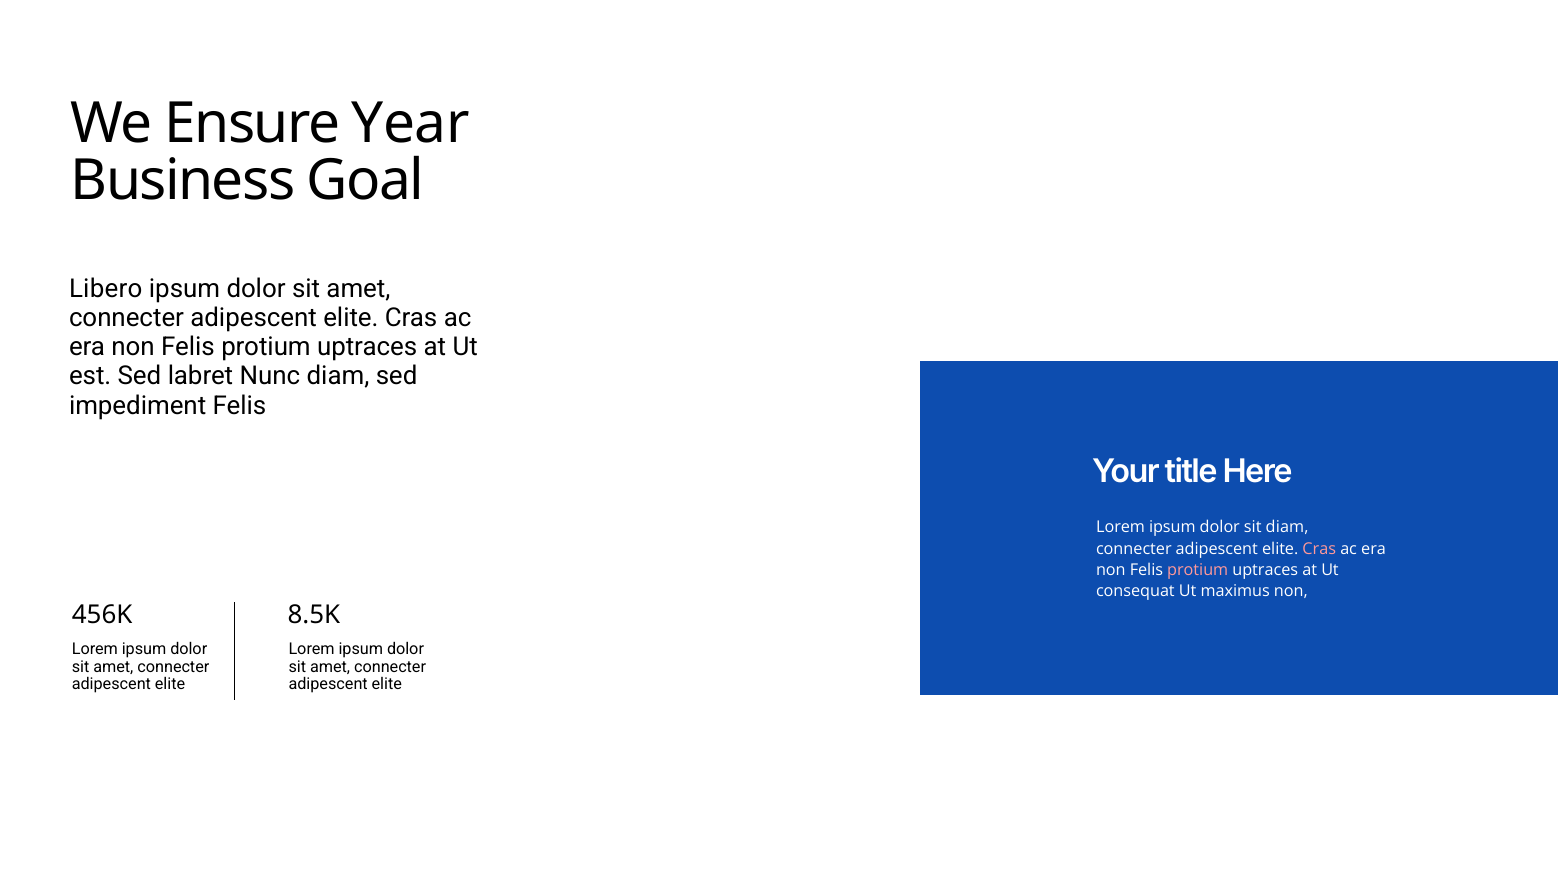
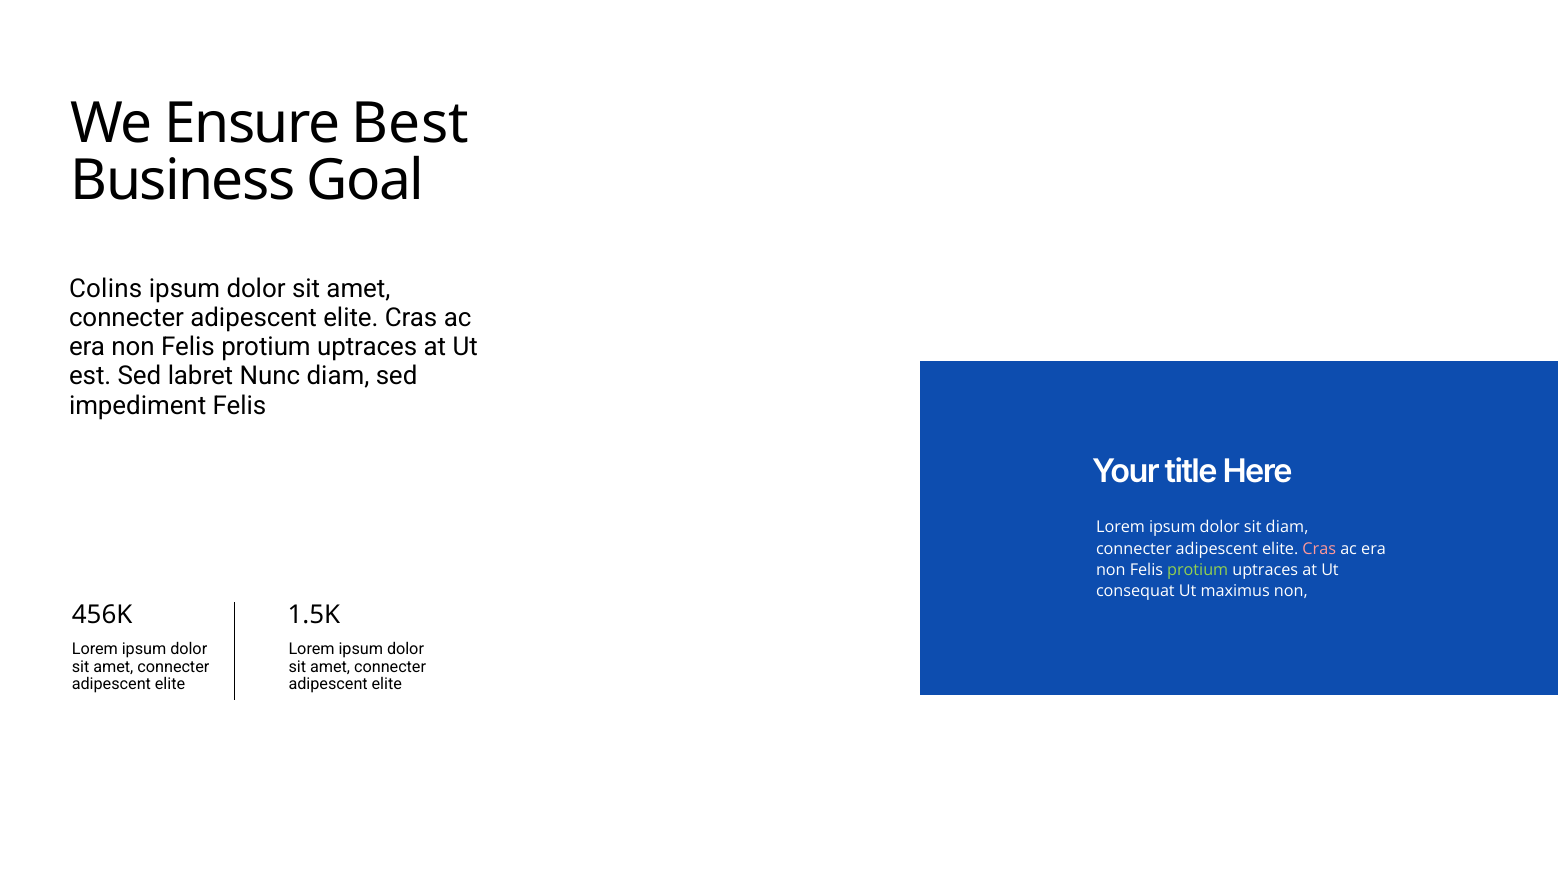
Year: Year -> Best (410, 123)
Libero: Libero -> Colins (106, 288)
protium colour: pink -> light green (1198, 569)
8.5K: 8.5K -> 1.5K (314, 615)
